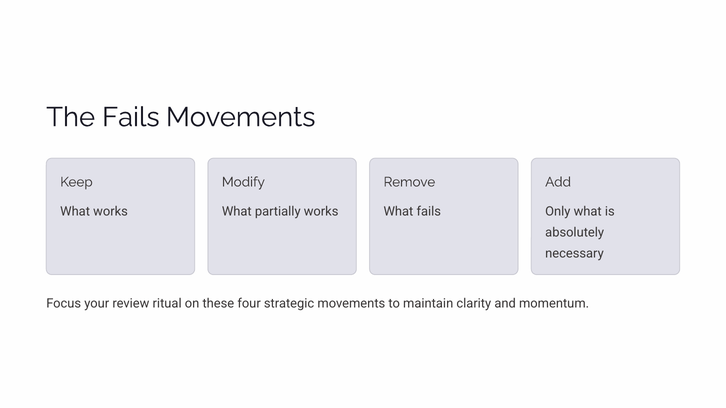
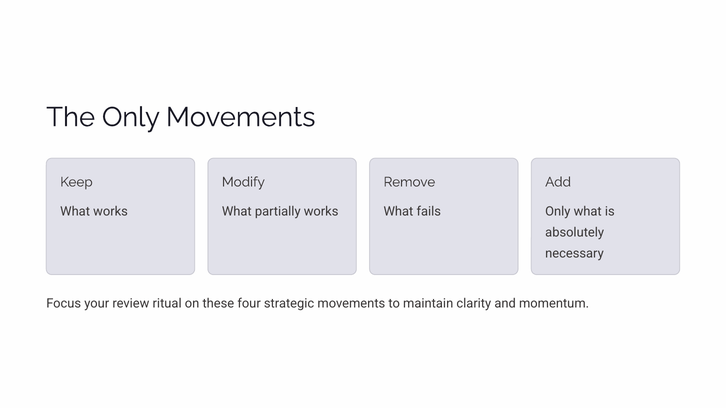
The Fails: Fails -> Only (131, 117)
